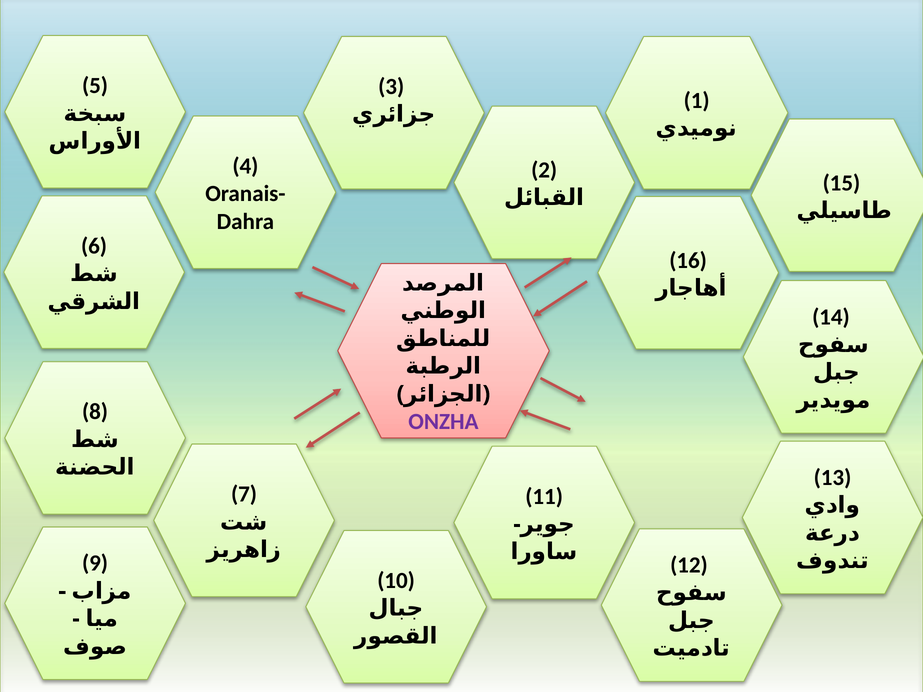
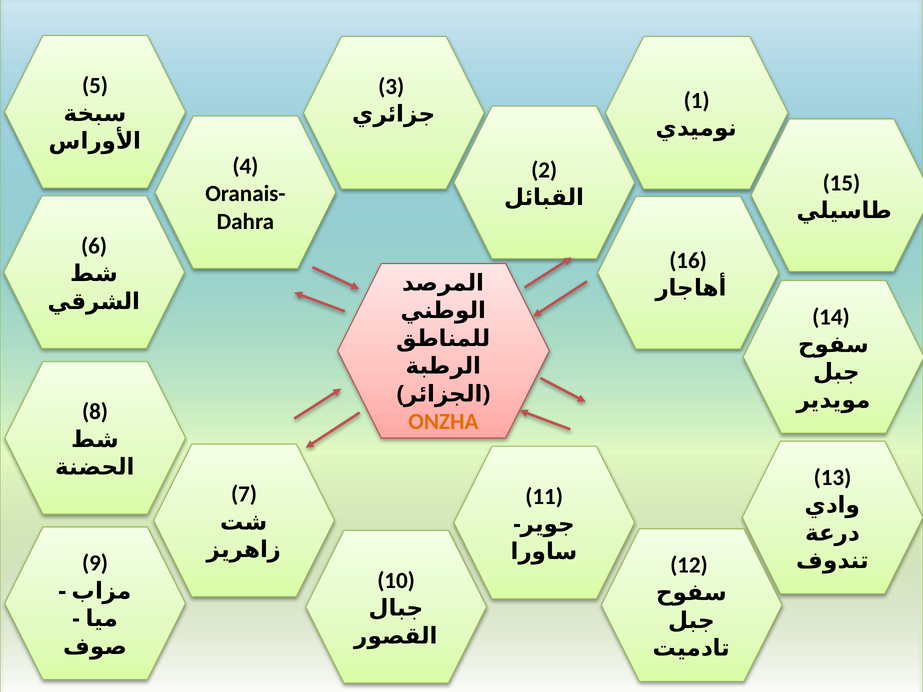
ONZHA colour: purple -> orange (443, 422)
